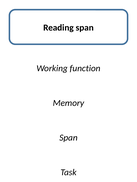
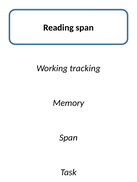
function: function -> tracking (85, 69)
